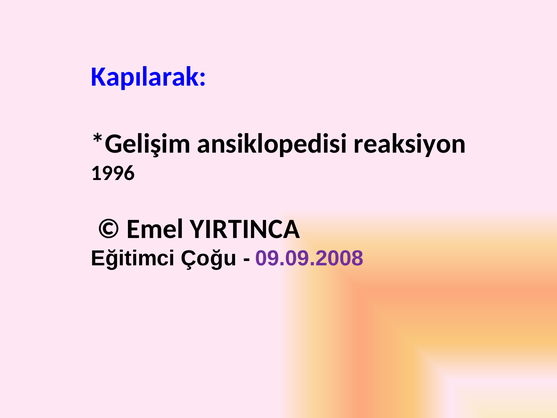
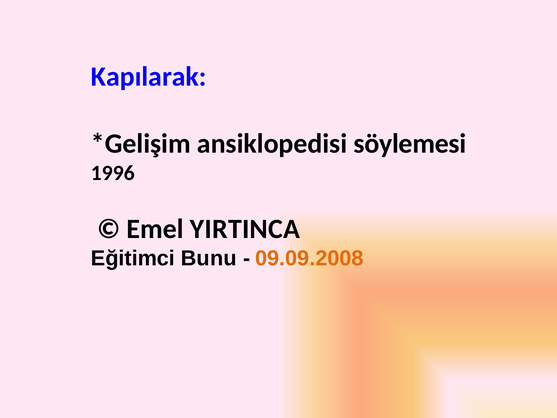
reaksiyon: reaksiyon -> söylemesi (410, 144)
Çoğu: Çoğu -> Bunu (209, 258)
09.09.2008 colour: purple -> orange (309, 258)
